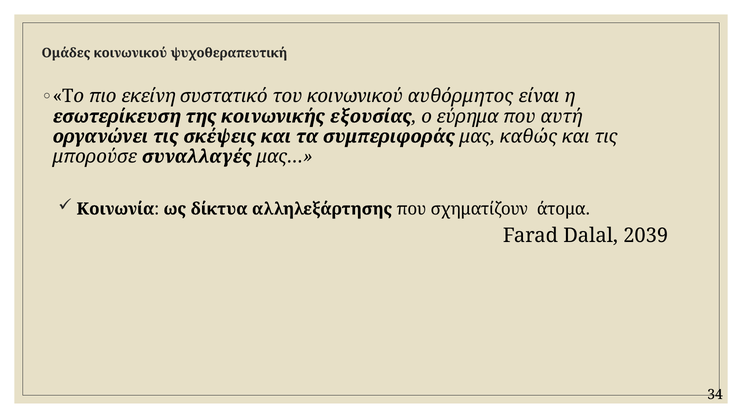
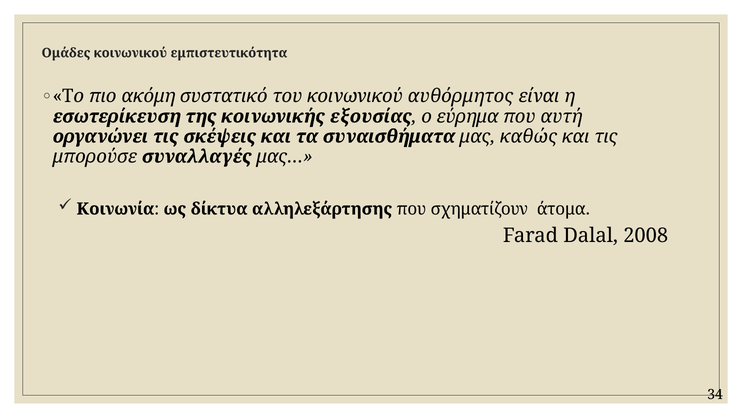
ψυχοθεραπευτική: ψυχοθεραπευτική -> εμπιστευτικότητα (229, 53)
εκείνη: εκείνη -> ακόμη (148, 96)
συμπεριφοράς: συμπεριφοράς -> συναισθήματα (389, 136)
2039: 2039 -> 2008 (646, 235)
